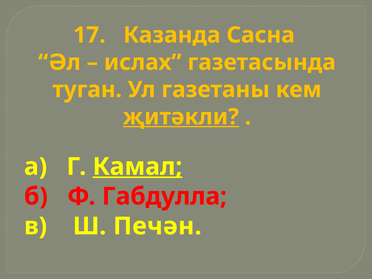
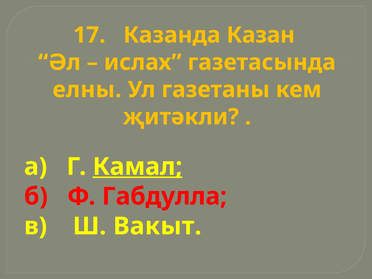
Сасна: Сасна -> Казан (261, 35)
туган: туган -> елны (87, 90)
җитәкли underline: present -> none (181, 117)
Печән: Печән -> Вакыт (157, 226)
